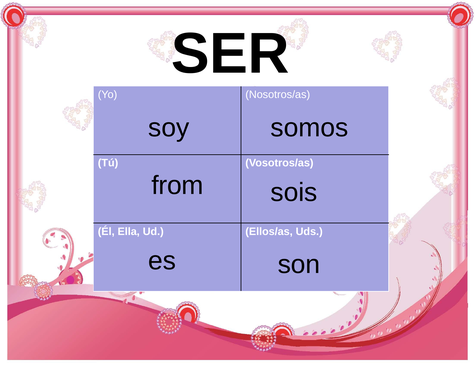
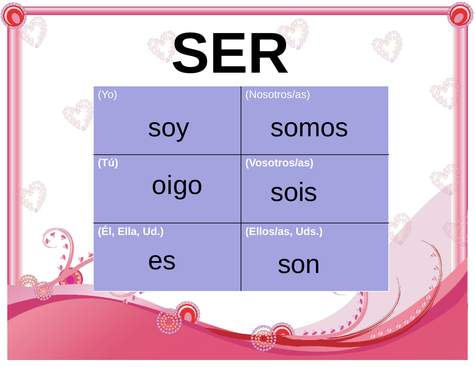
from: from -> oigo (177, 185)
